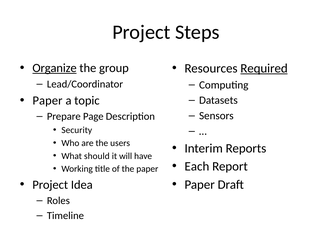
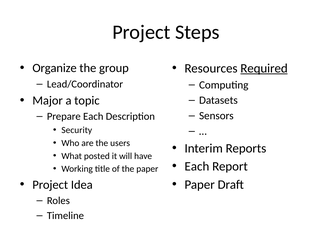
Organize underline: present -> none (55, 68)
Paper: Paper -> Major (48, 101)
Prepare Page: Page -> Each (93, 116)
should: should -> posted (97, 156)
